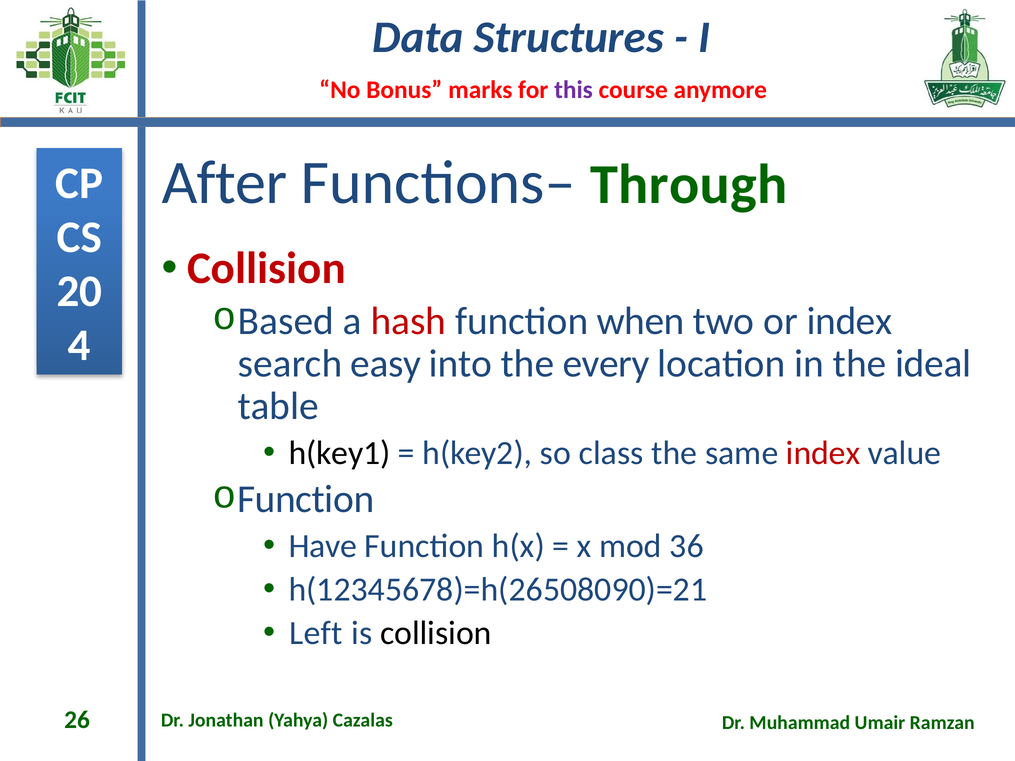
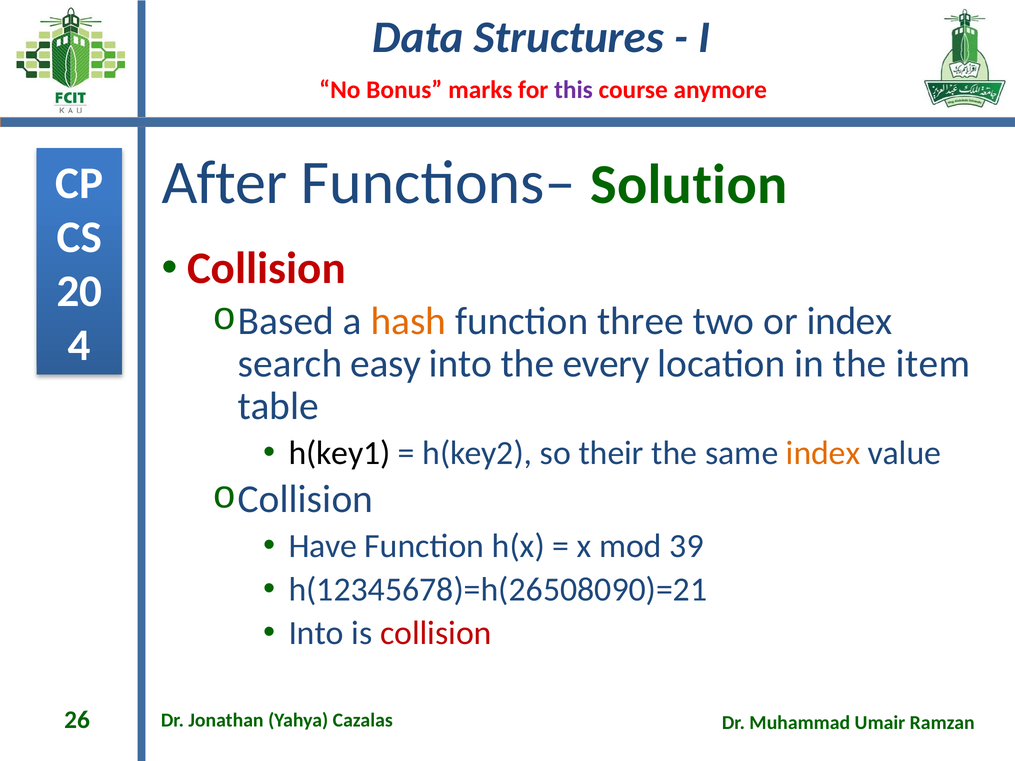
Through: Through -> Solution (689, 185)
hash colour: red -> orange (408, 321)
when: when -> three (641, 321)
ideal: ideal -> item (933, 364)
class: class -> their (611, 453)
index colour: red -> orange (823, 453)
Function: Function -> Collision (305, 500)
36: 36 -> 39 (687, 546)
Left: Left -> Into (316, 633)
collision colour: black -> red (436, 633)
